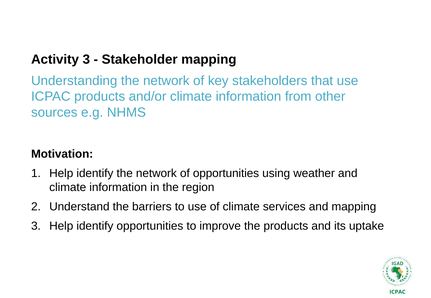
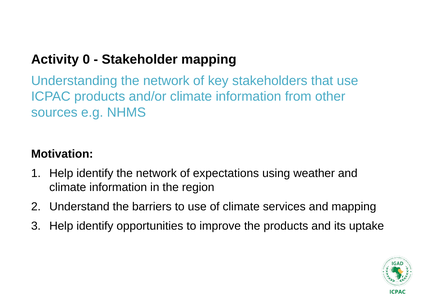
Activity 3: 3 -> 0 (86, 59)
of opportunities: opportunities -> expectations (226, 174)
